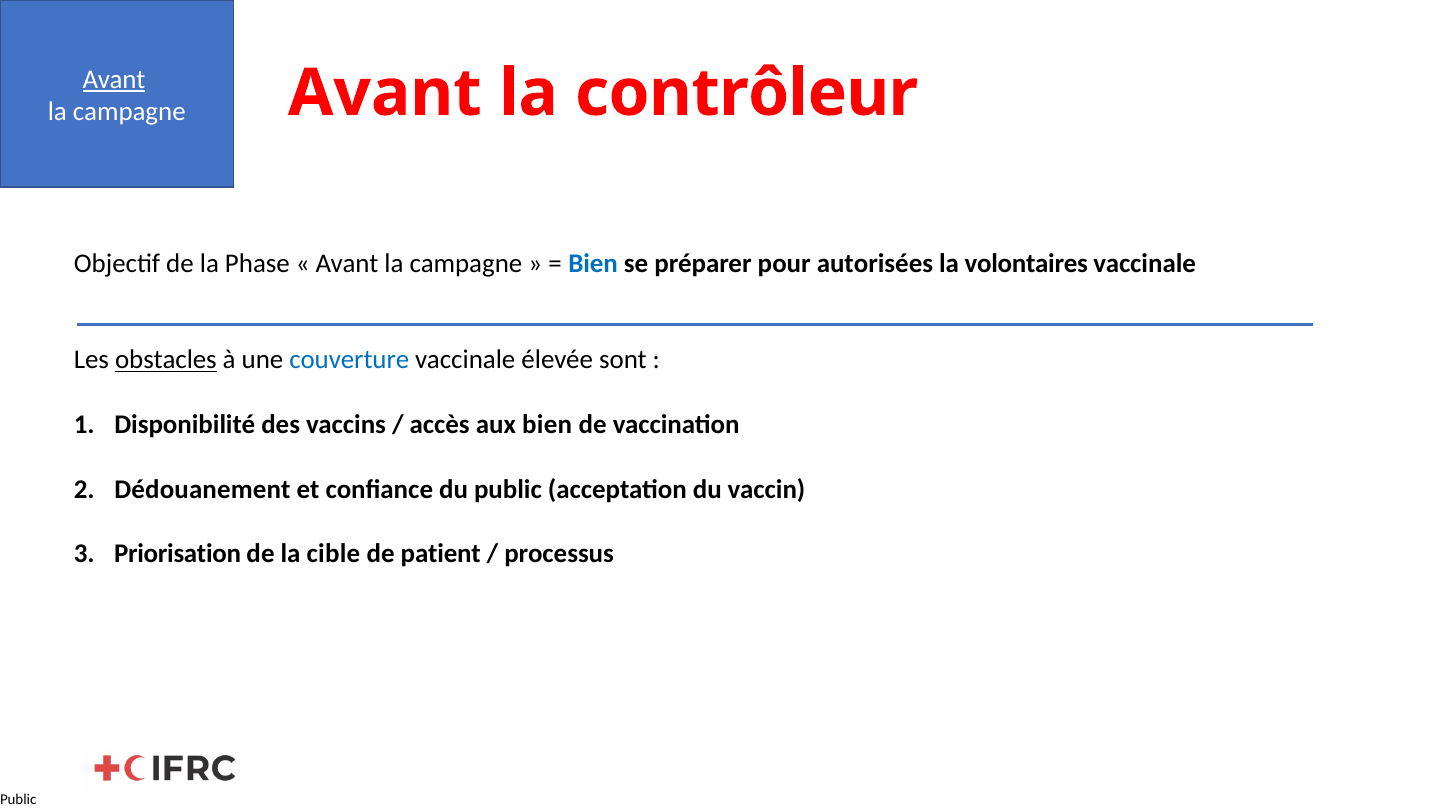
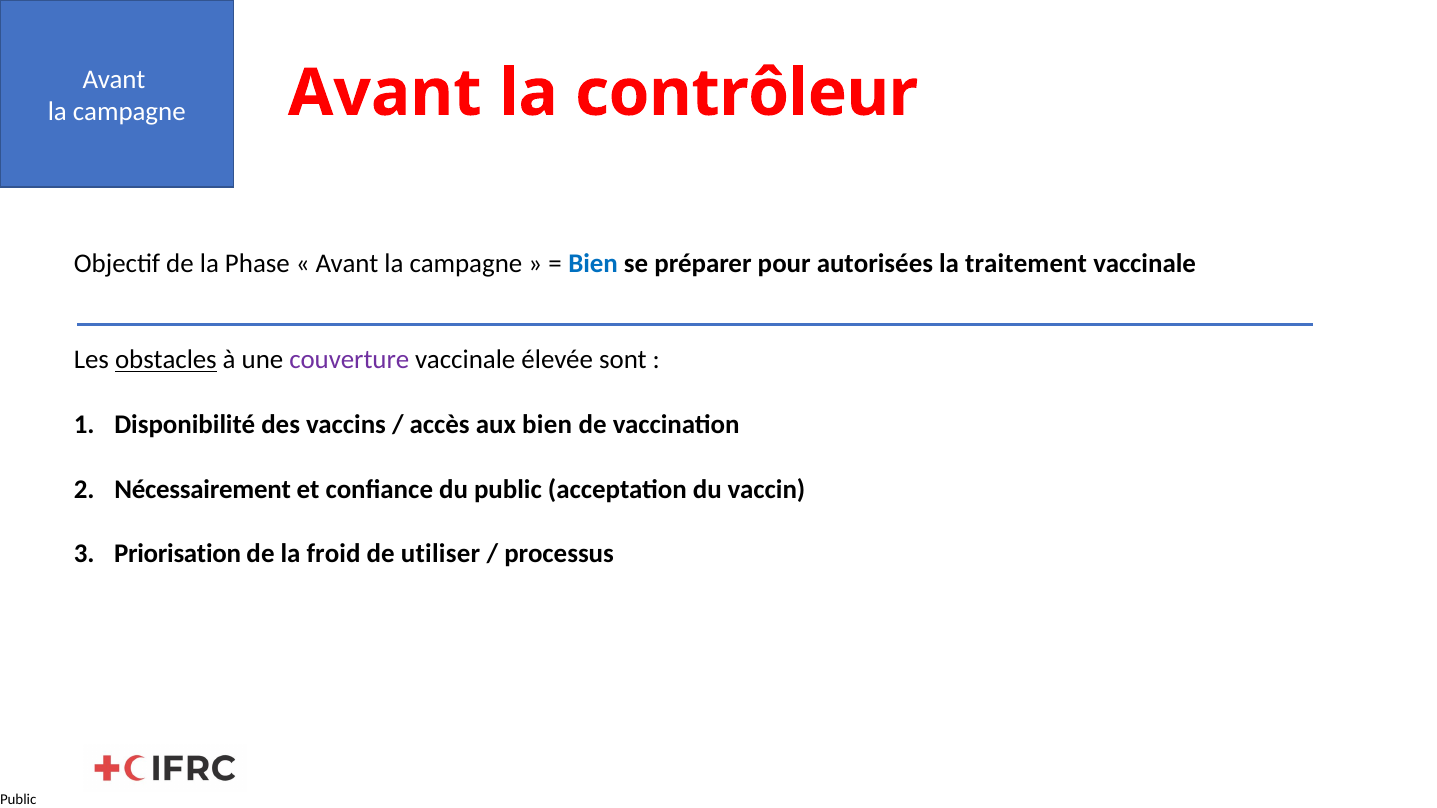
Avant underline: present -> none (114, 79)
volontaires: volontaires -> traitement (1026, 263)
couverture colour: blue -> purple (349, 360)
Dédouanement: Dédouanement -> Nécessairement (203, 490)
cible: cible -> froid (334, 554)
patient: patient -> utiliser (441, 554)
